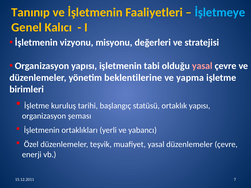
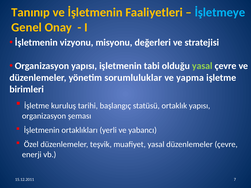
Kalıcı: Kalıcı -> Onay (58, 27)
yasal colour: pink -> light green (202, 66)
beklentilerine: beklentilerine -> sorumluluklar (133, 78)
